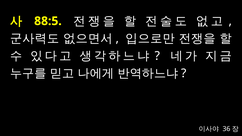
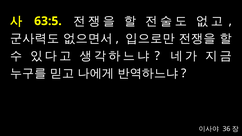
88:5: 88:5 -> 63:5 (48, 21)
